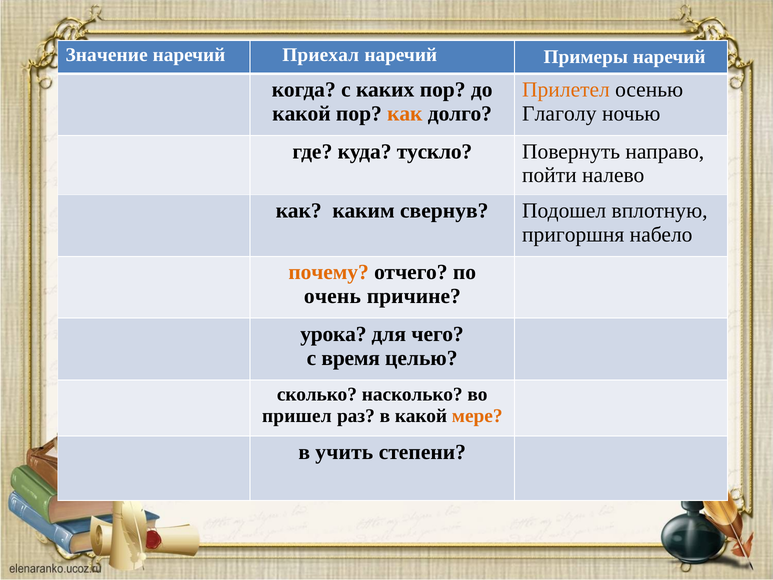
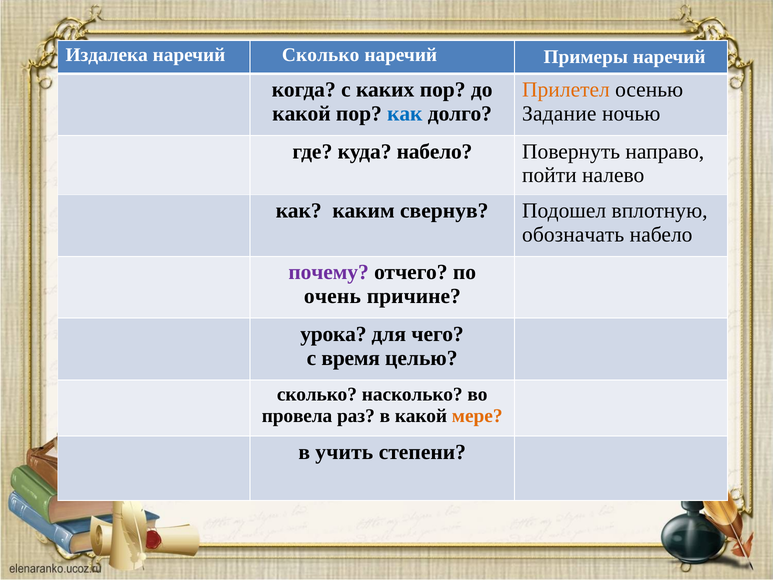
Значение: Значение -> Издалека (107, 55)
наречий Приехал: Приехал -> Сколько (321, 55)
как colour: orange -> blue (405, 114)
Глаголу: Глаголу -> Задание (559, 114)
куда тускло: тускло -> набело (434, 151)
пригоршня: пригоршня -> обозначать (573, 234)
почему colour: orange -> purple (329, 272)
пришел: пришел -> провела (297, 416)
